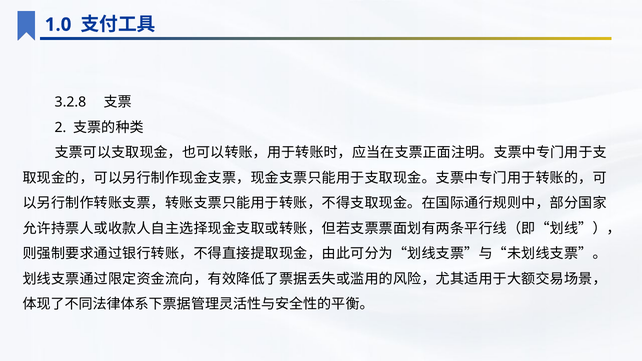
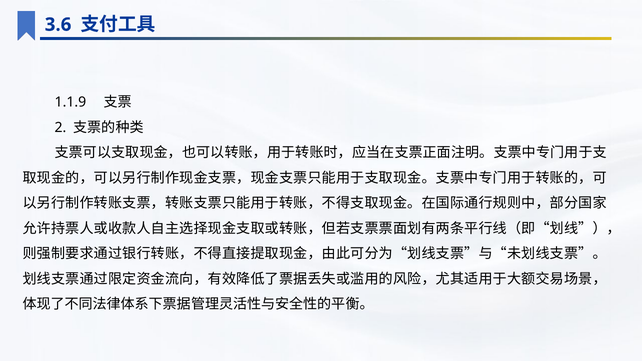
1.0: 1.0 -> 3.6 (58, 25)
3.2.8: 3.2.8 -> 1.1.9 (70, 102)
